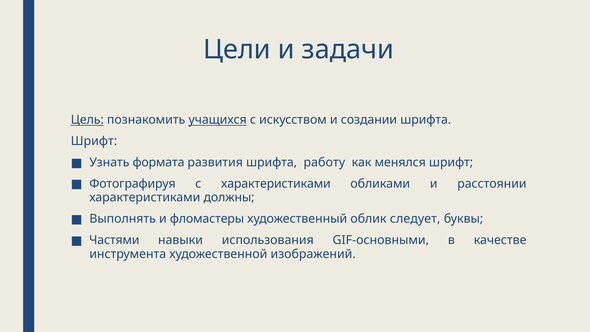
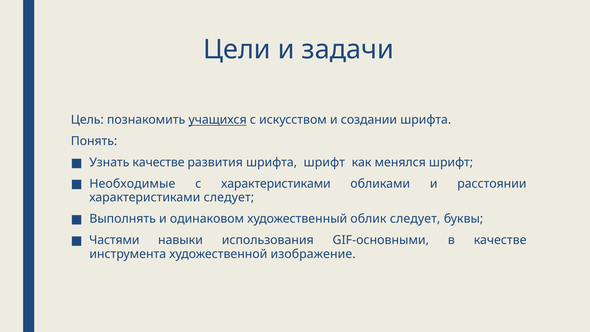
Цель underline: present -> none (87, 120)
Шрифт: Шрифт -> Понять (94, 141)
Узнать формата: формата -> качестве (158, 162)
шрифта работу: работу -> шрифт (324, 162)
Фотографируя: Фотографируя -> Необходимые (132, 184)
характеристиками должны: должны -> следует (229, 198)
фломастеры: фломастеры -> одинаковом (207, 219)
изображений: изображений -> изображение (313, 254)
